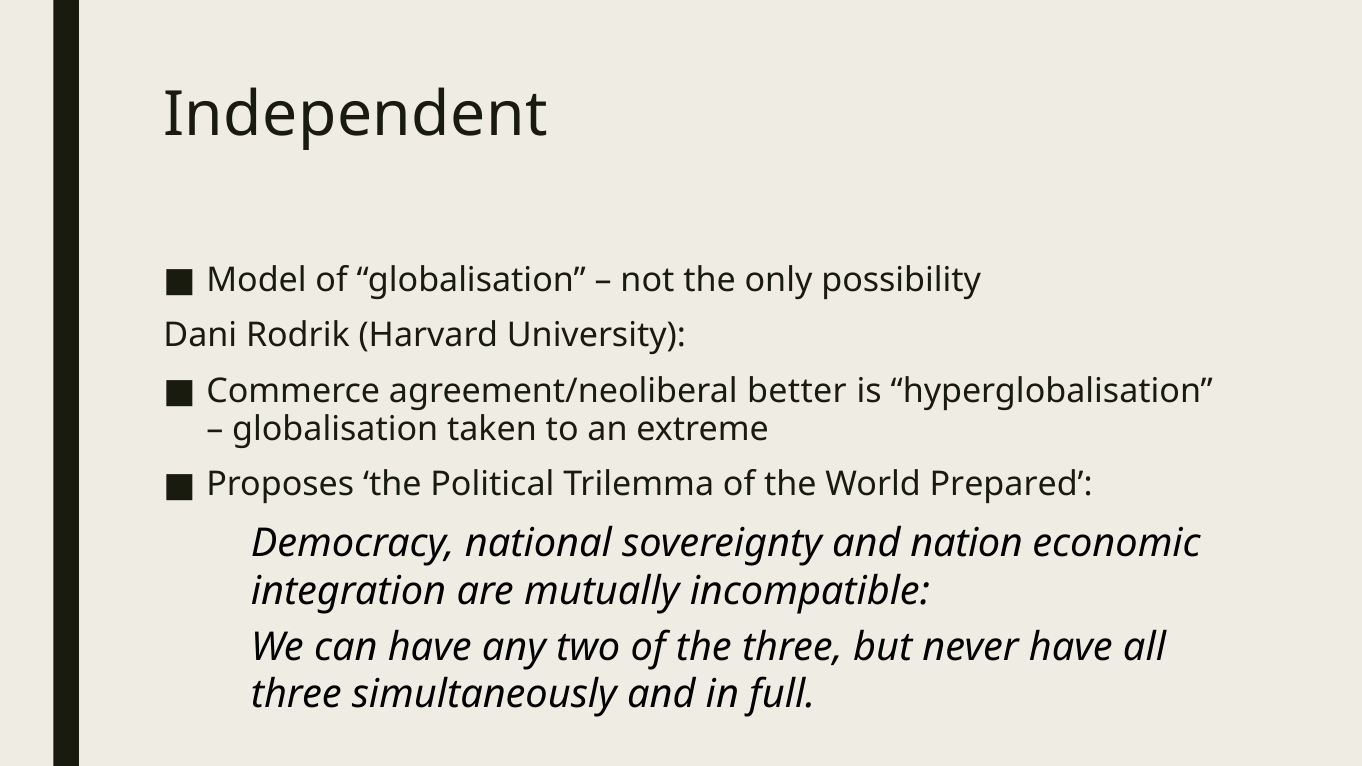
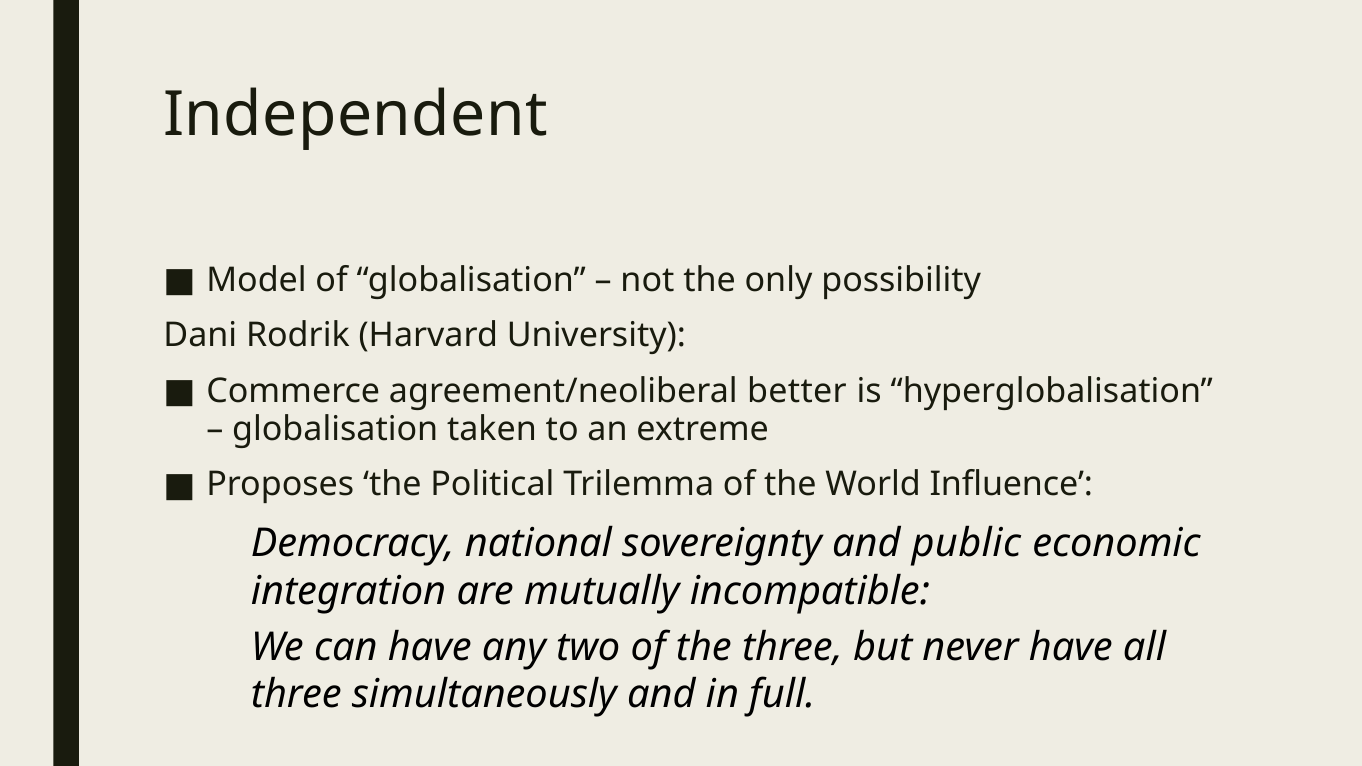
Prepared: Prepared -> Influence (1011, 485)
nation: nation -> public (966, 543)
